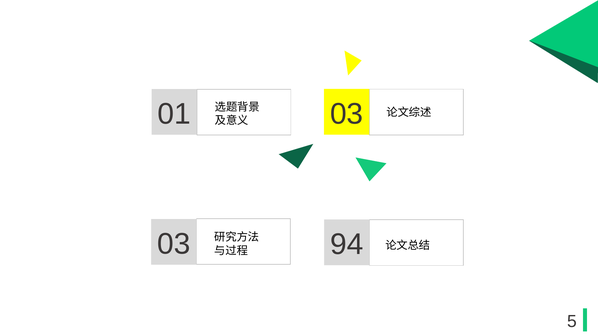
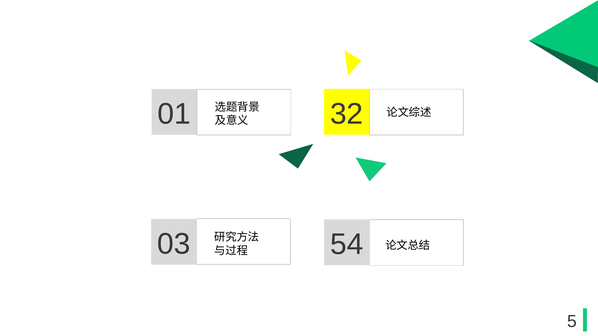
03: 03 -> 32 (347, 114)
94: 94 -> 54 (347, 245)
